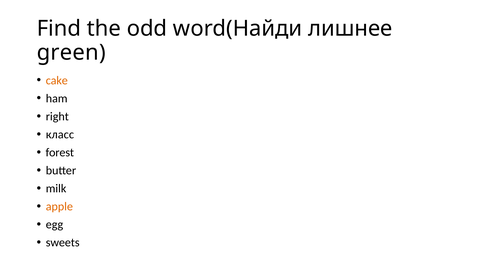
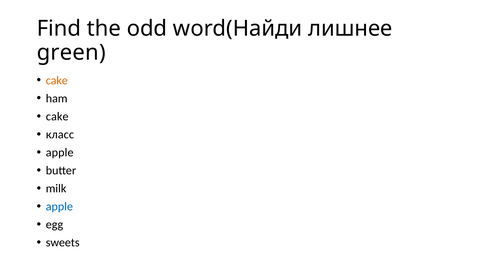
right: right -> cake (57, 116)
forest: forest -> apple (60, 153)
apple colour: orange -> blue (59, 207)
